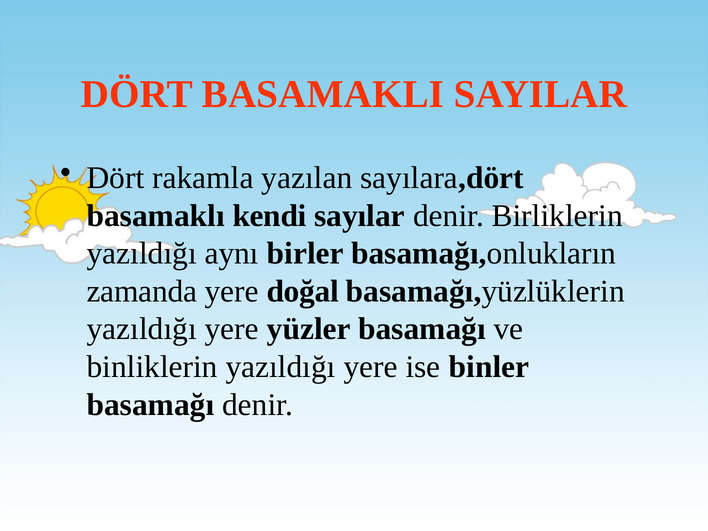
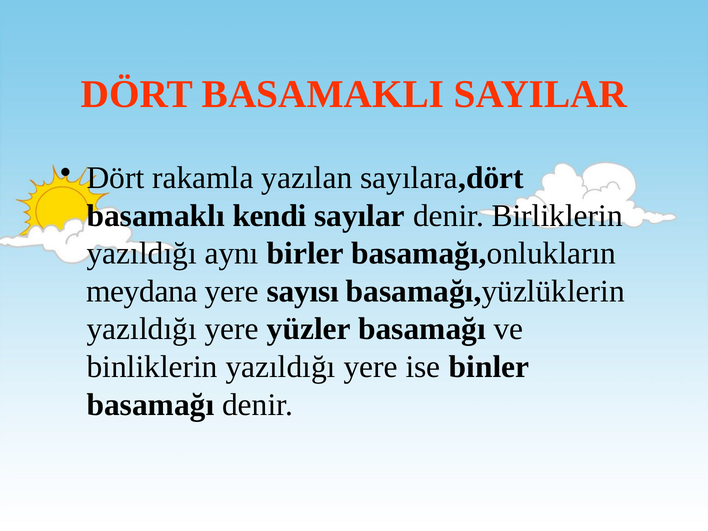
zamanda: zamanda -> meydana (142, 291)
doğal: doğal -> sayısı (303, 291)
